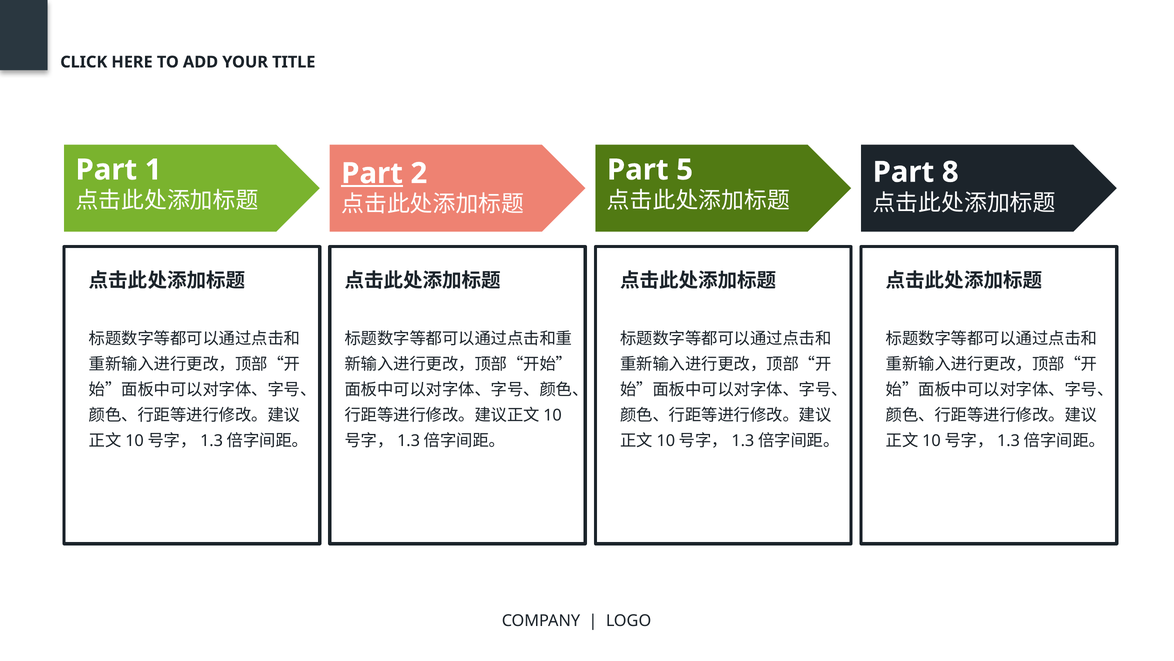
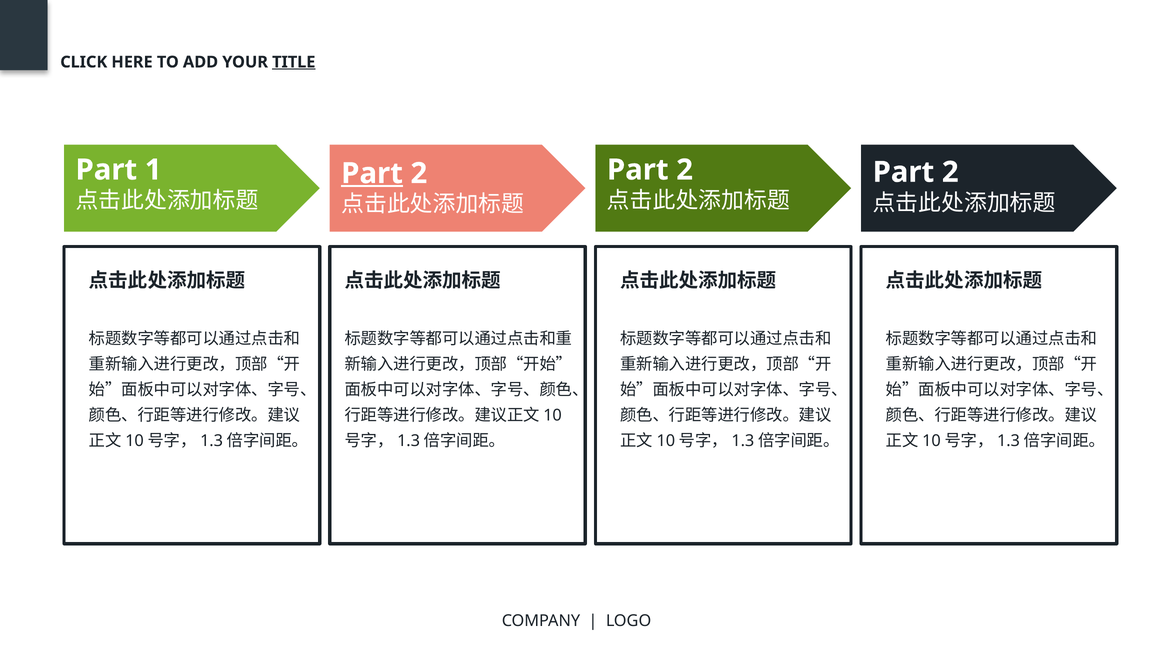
TITLE underline: none -> present (294, 62)
5: 5 -> 2 (685, 170)
8: 8 -> 2 (950, 172)
